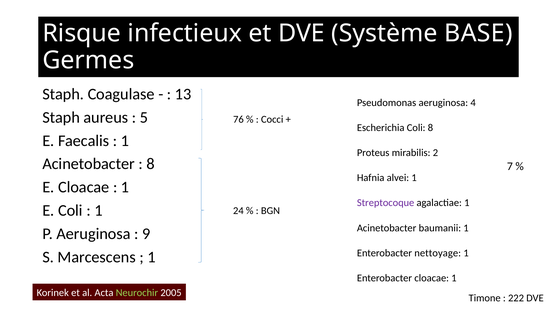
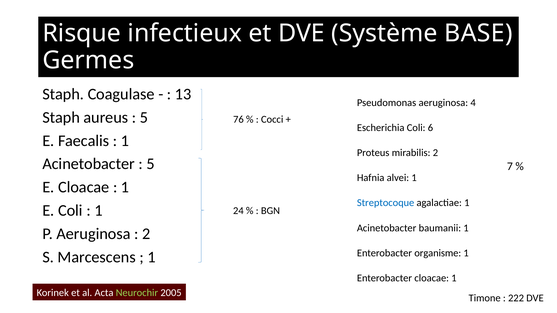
Coli 8: 8 -> 6 (430, 128)
8: 8 -> 5 (151, 164)
Streptocoque colour: purple -> blue (386, 203)
9: 9 -> 2 (146, 234)
nettoyage: nettoyage -> organisme (438, 253)
